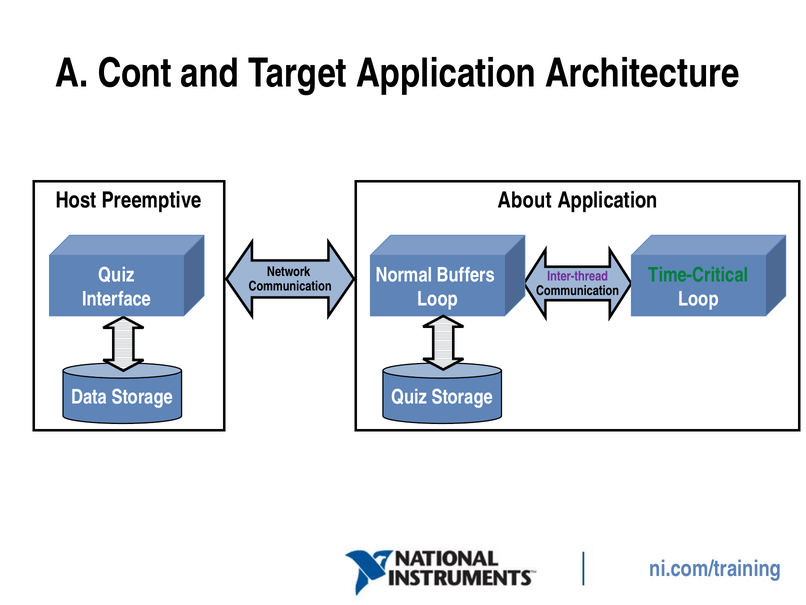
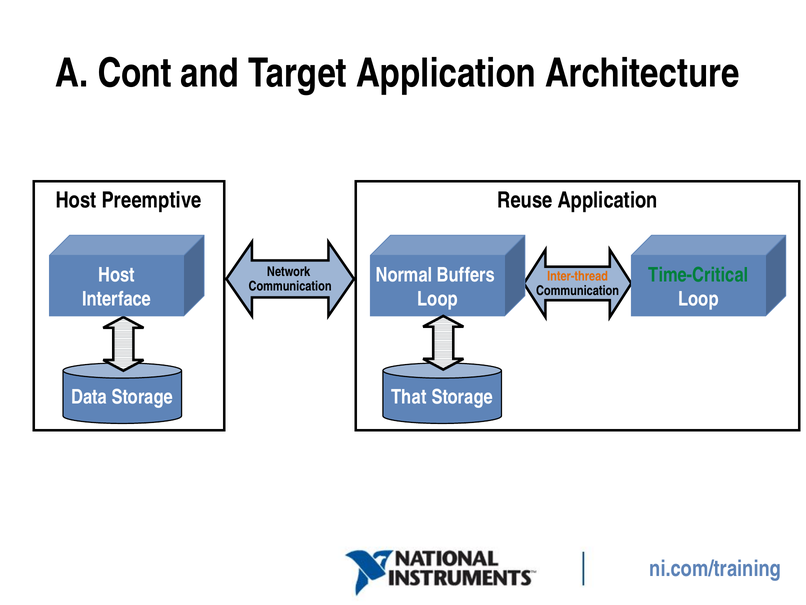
About: About -> Reuse (525, 200)
Quiz: Quiz -> Host (117, 275)
Inter-thread colour: purple -> orange (578, 276)
Quiz: Quiz -> That (409, 397)
